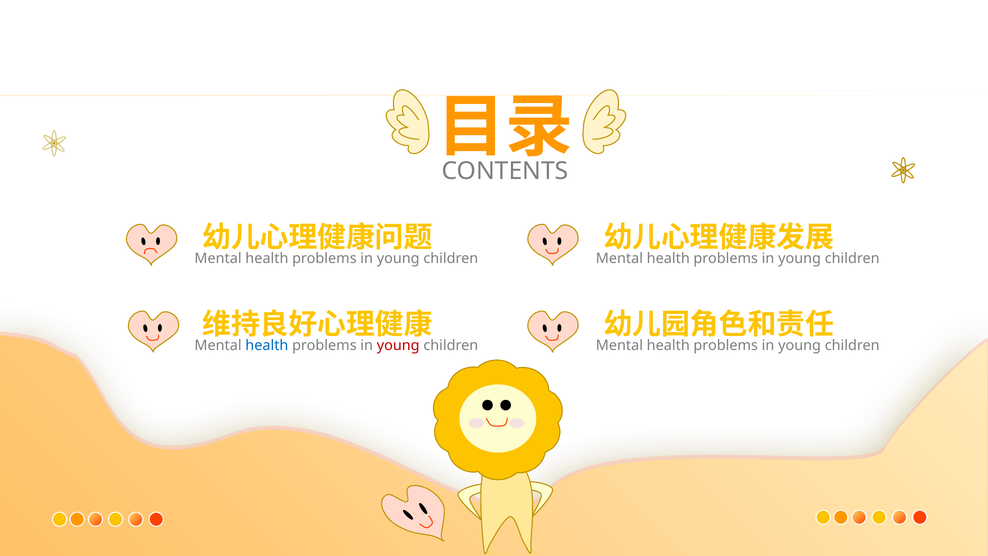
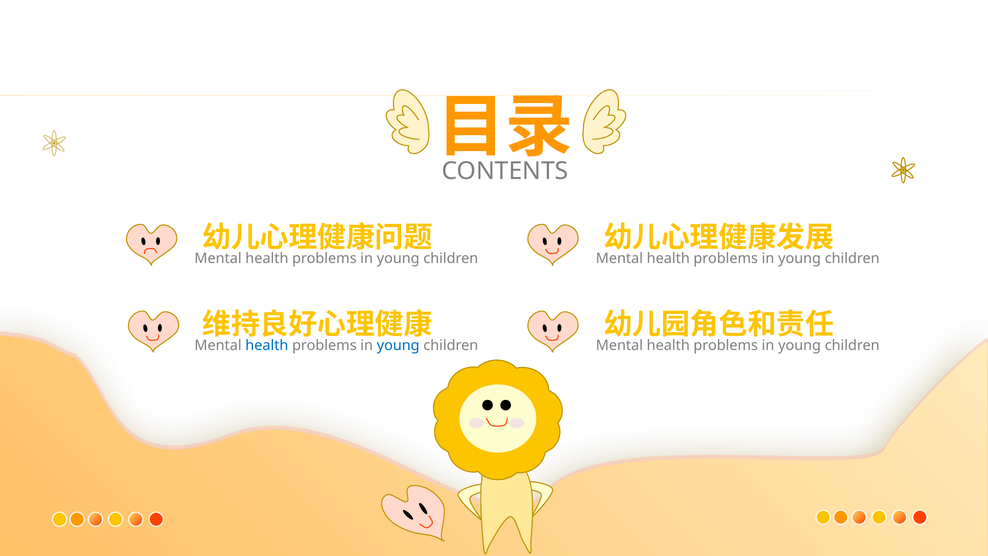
young colour: red -> blue (398, 345)
